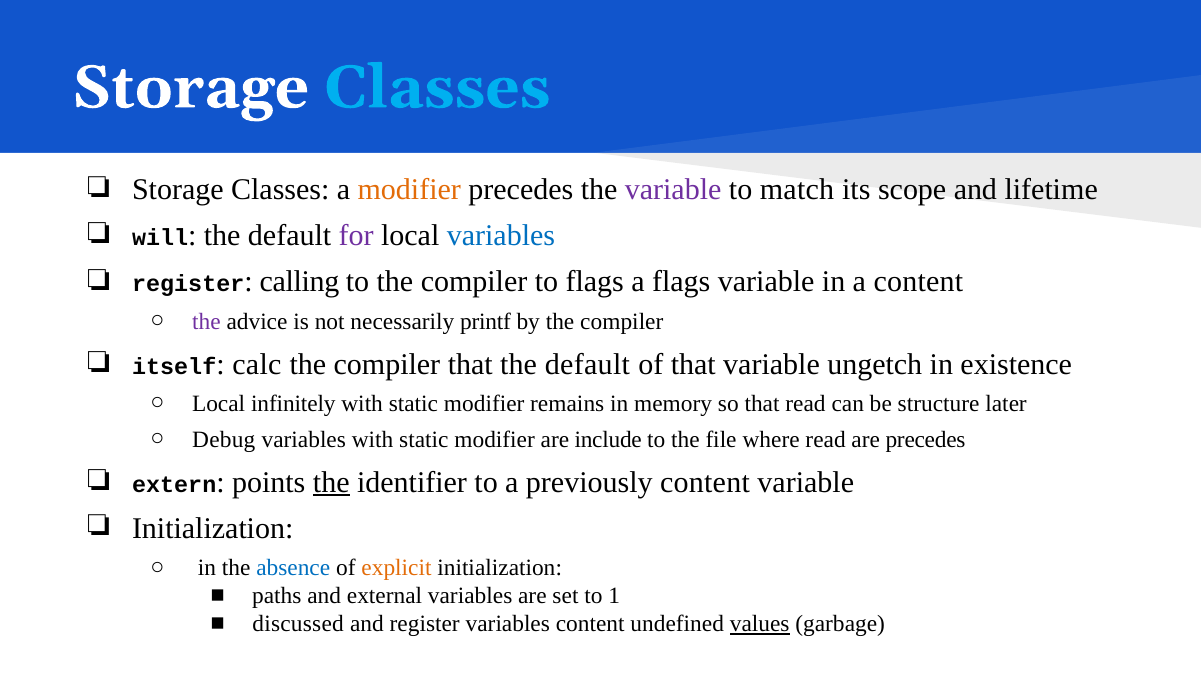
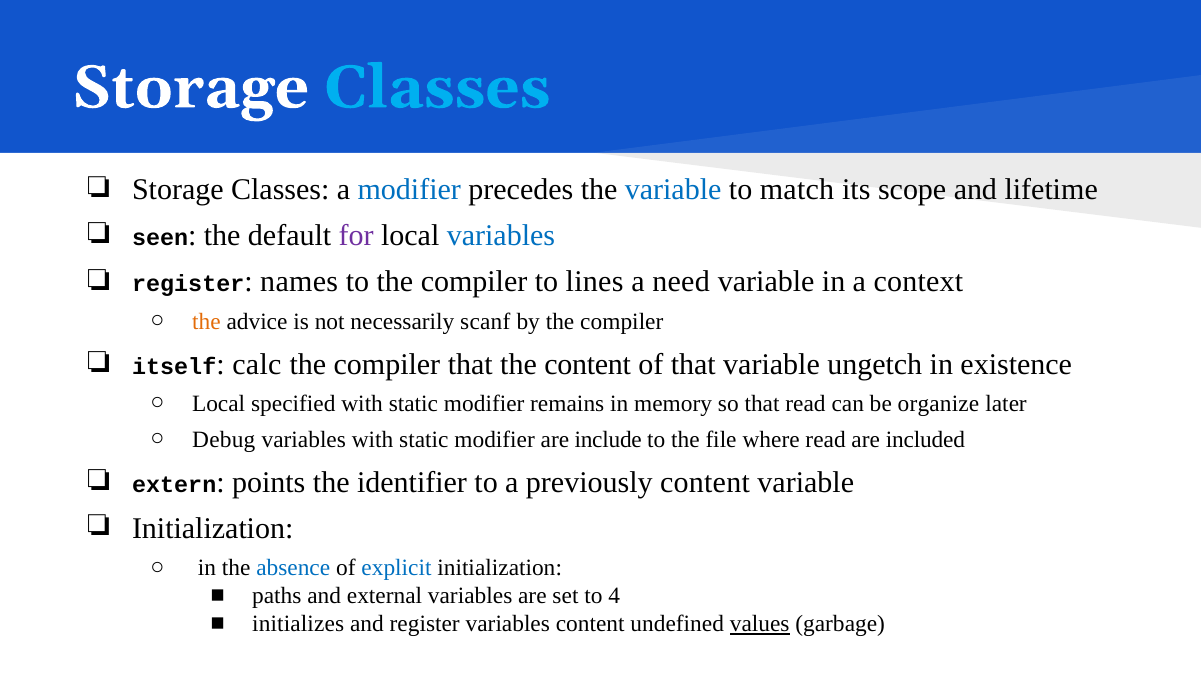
modifier colour: orange -> blue (409, 190)
variable colour: purple -> blue (673, 190)
will: will -> seen (160, 238)
calling: calling -> names (299, 282)
to flags: flags -> lines (595, 282)
a flags: flags -> need (681, 282)
a content: content -> context (918, 282)
the colour: purple -> orange (206, 321)
printf: printf -> scanf (485, 321)
that the default: default -> content (588, 364)
infinitely: infinitely -> specified (293, 404)
structure: structure -> organize (939, 404)
are precedes: precedes -> included (925, 440)
the underline: present -> none (331, 482)
explicit colour: orange -> blue (396, 568)
1: 1 -> 4 (614, 596)
discussed: discussed -> initializes (298, 624)
